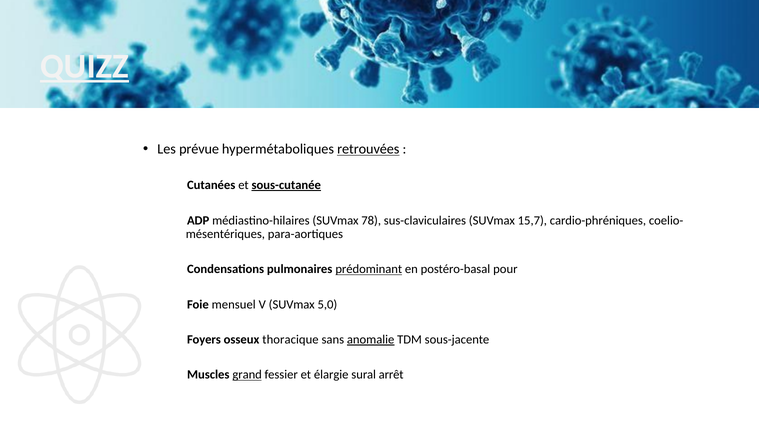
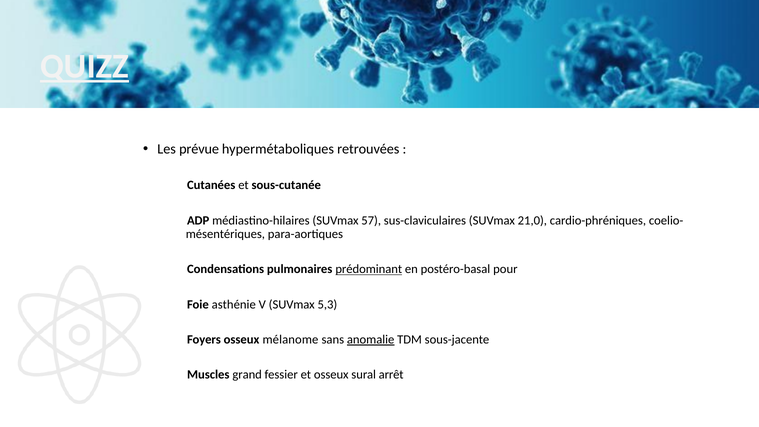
retrouvées underline: present -> none (368, 149)
sous-cutanée underline: present -> none (286, 185)
78: 78 -> 57 (371, 220)
15,7: 15,7 -> 21,0 (532, 220)
mensuel: mensuel -> asthénie (234, 304)
5,0: 5,0 -> 5,3 (327, 304)
thoracique: thoracique -> mélanome (290, 340)
grand underline: present -> none (247, 375)
et élargie: élargie -> osseux (331, 375)
